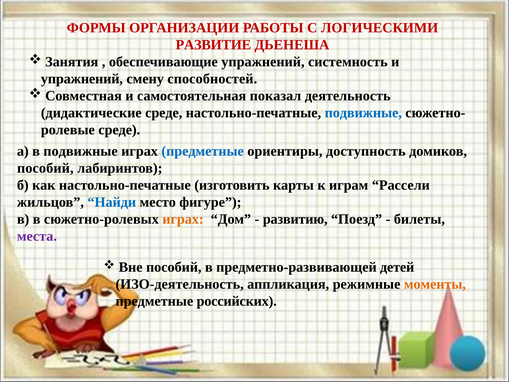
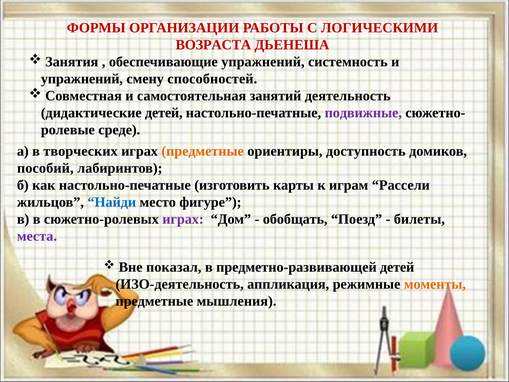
РАЗВИТИЕ: РАЗВИТИЕ -> ВОЗРАСТА (213, 45)
показал: показал -> занятий (276, 96)
дидактические среде: среде -> детей (164, 113)
подвижные colour: blue -> purple (363, 113)
в подвижные: подвижные -> творческих (81, 151)
предметные colour: blue -> orange (203, 151)
играх colour: orange -> purple (183, 219)
развитию: развитию -> обобщать (295, 219)
Вне пособий: пособий -> показал (174, 267)
российских: российских -> мышления (237, 301)
